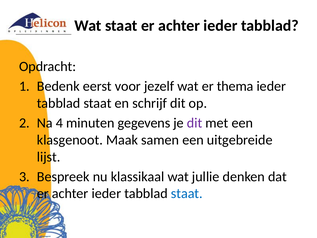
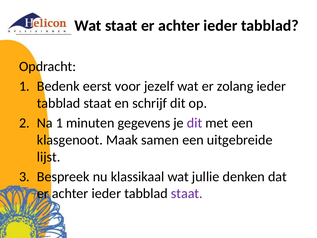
thema: thema -> zolang (235, 86)
Na 4: 4 -> 1 (59, 123)
staat colour: blue -> purple (187, 193)
